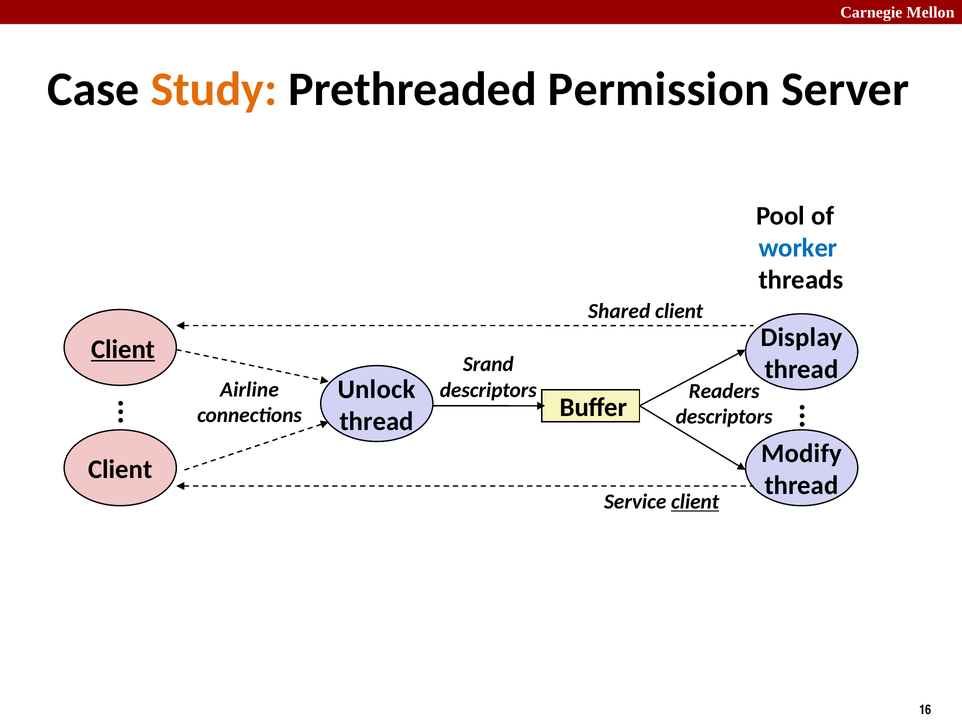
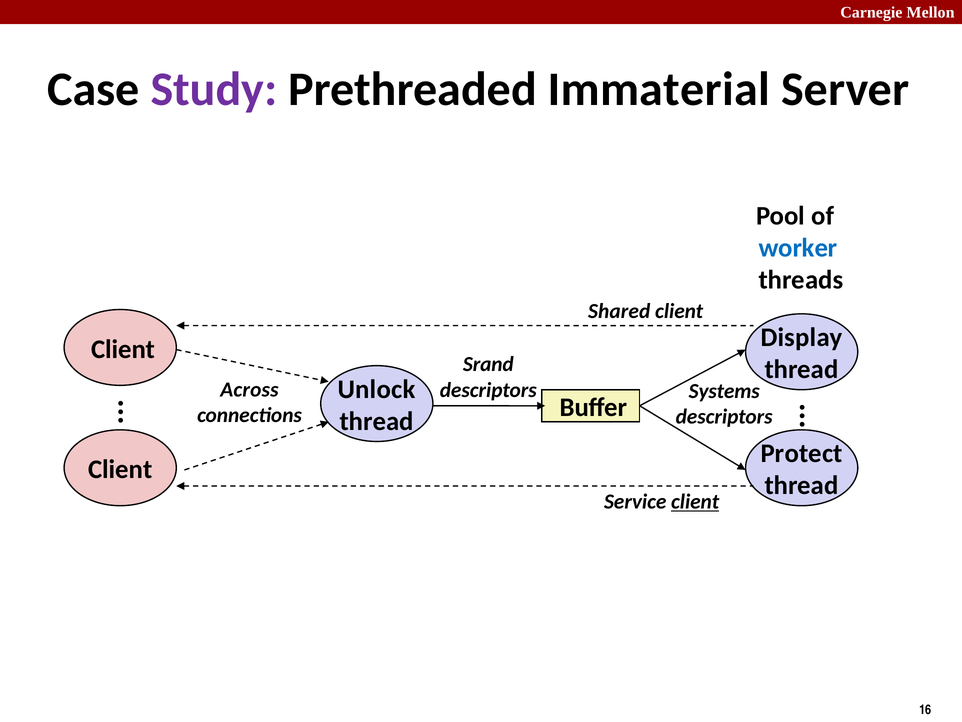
Study colour: orange -> purple (214, 89)
Permission: Permission -> Immaterial (659, 89)
Client underline: present -> none (123, 349)
Airline: Airline -> Across (249, 389)
Readers: Readers -> Systems (724, 391)
Modify: Modify -> Protect (802, 453)
